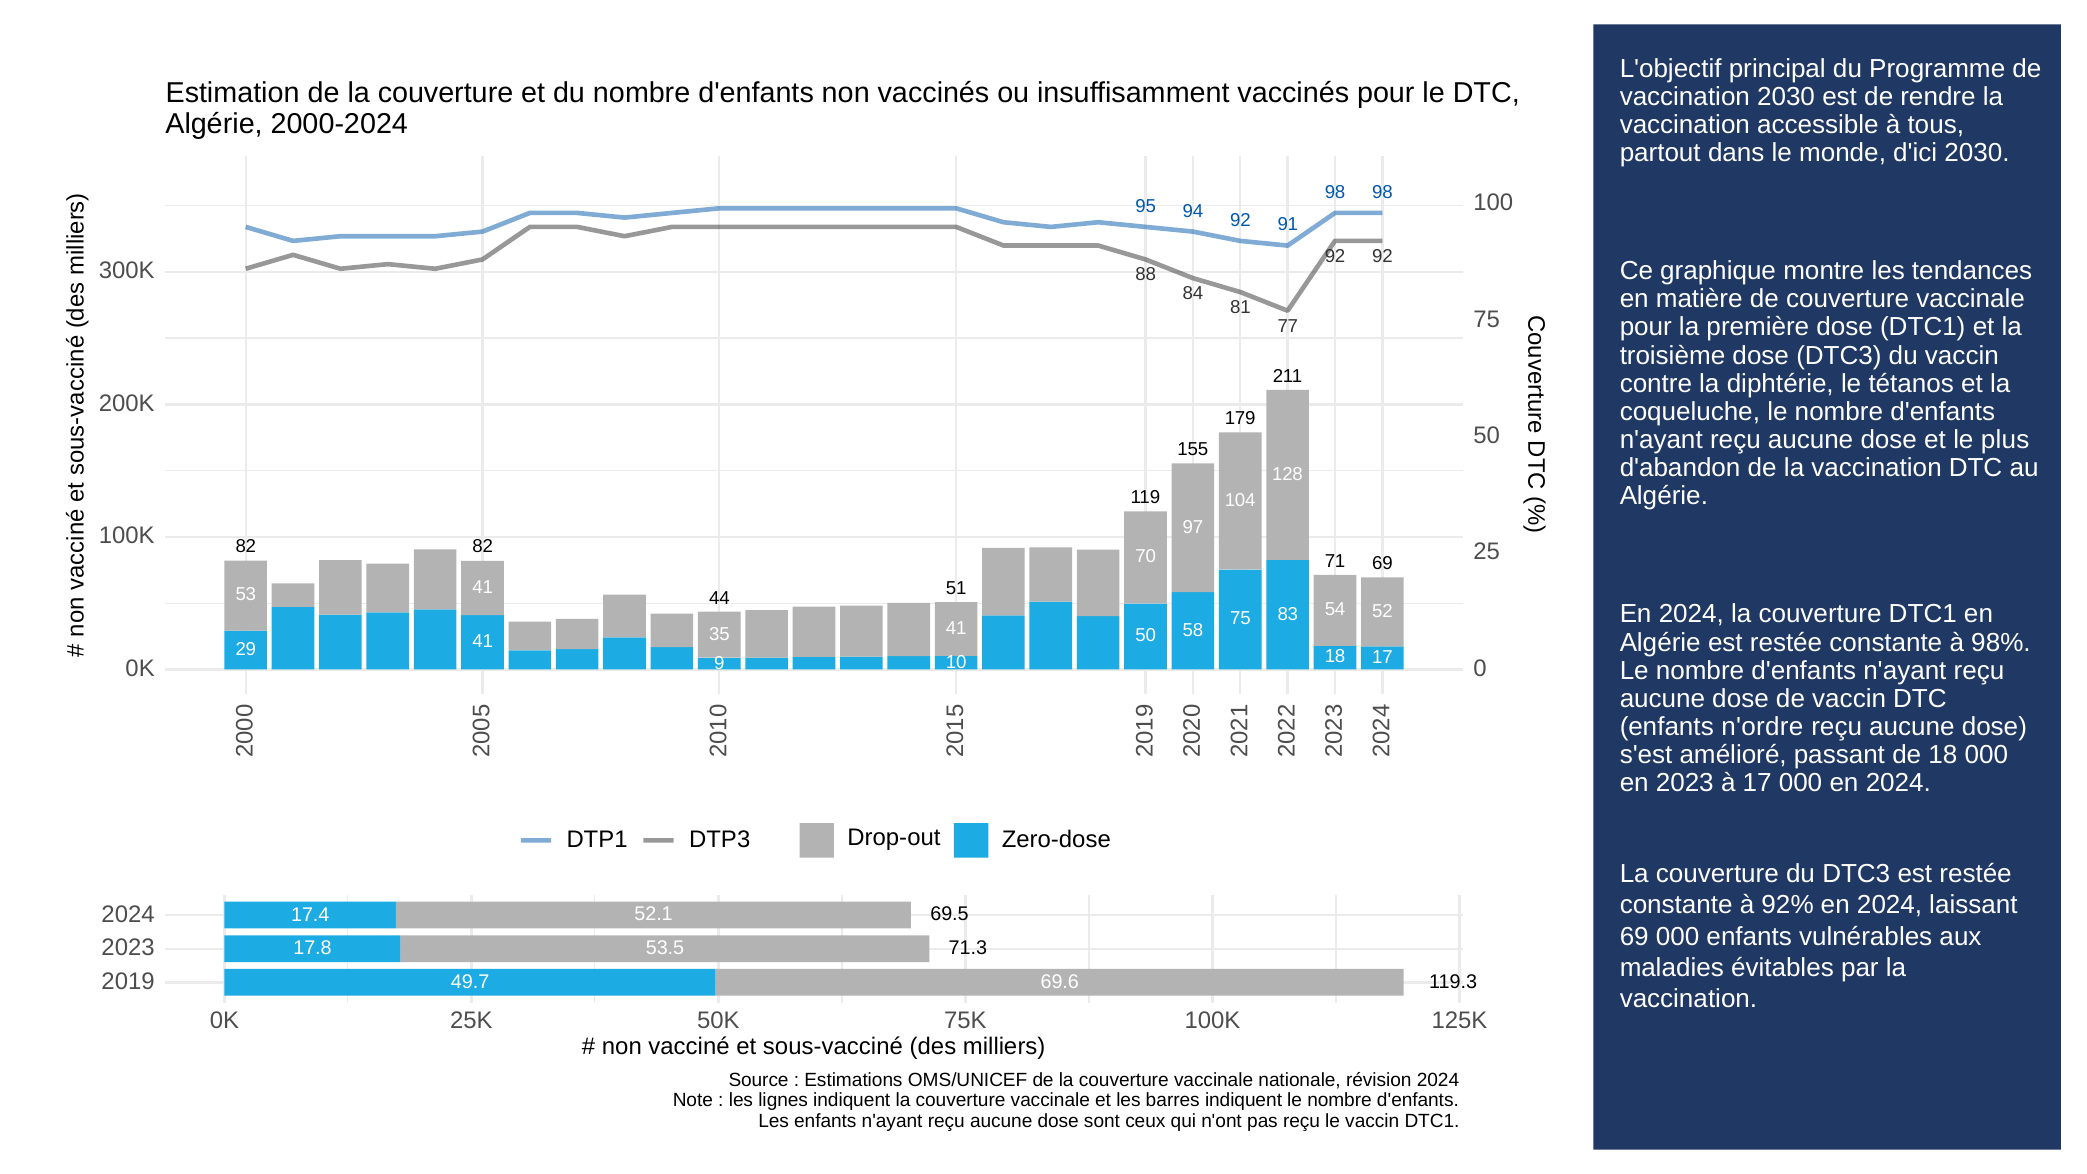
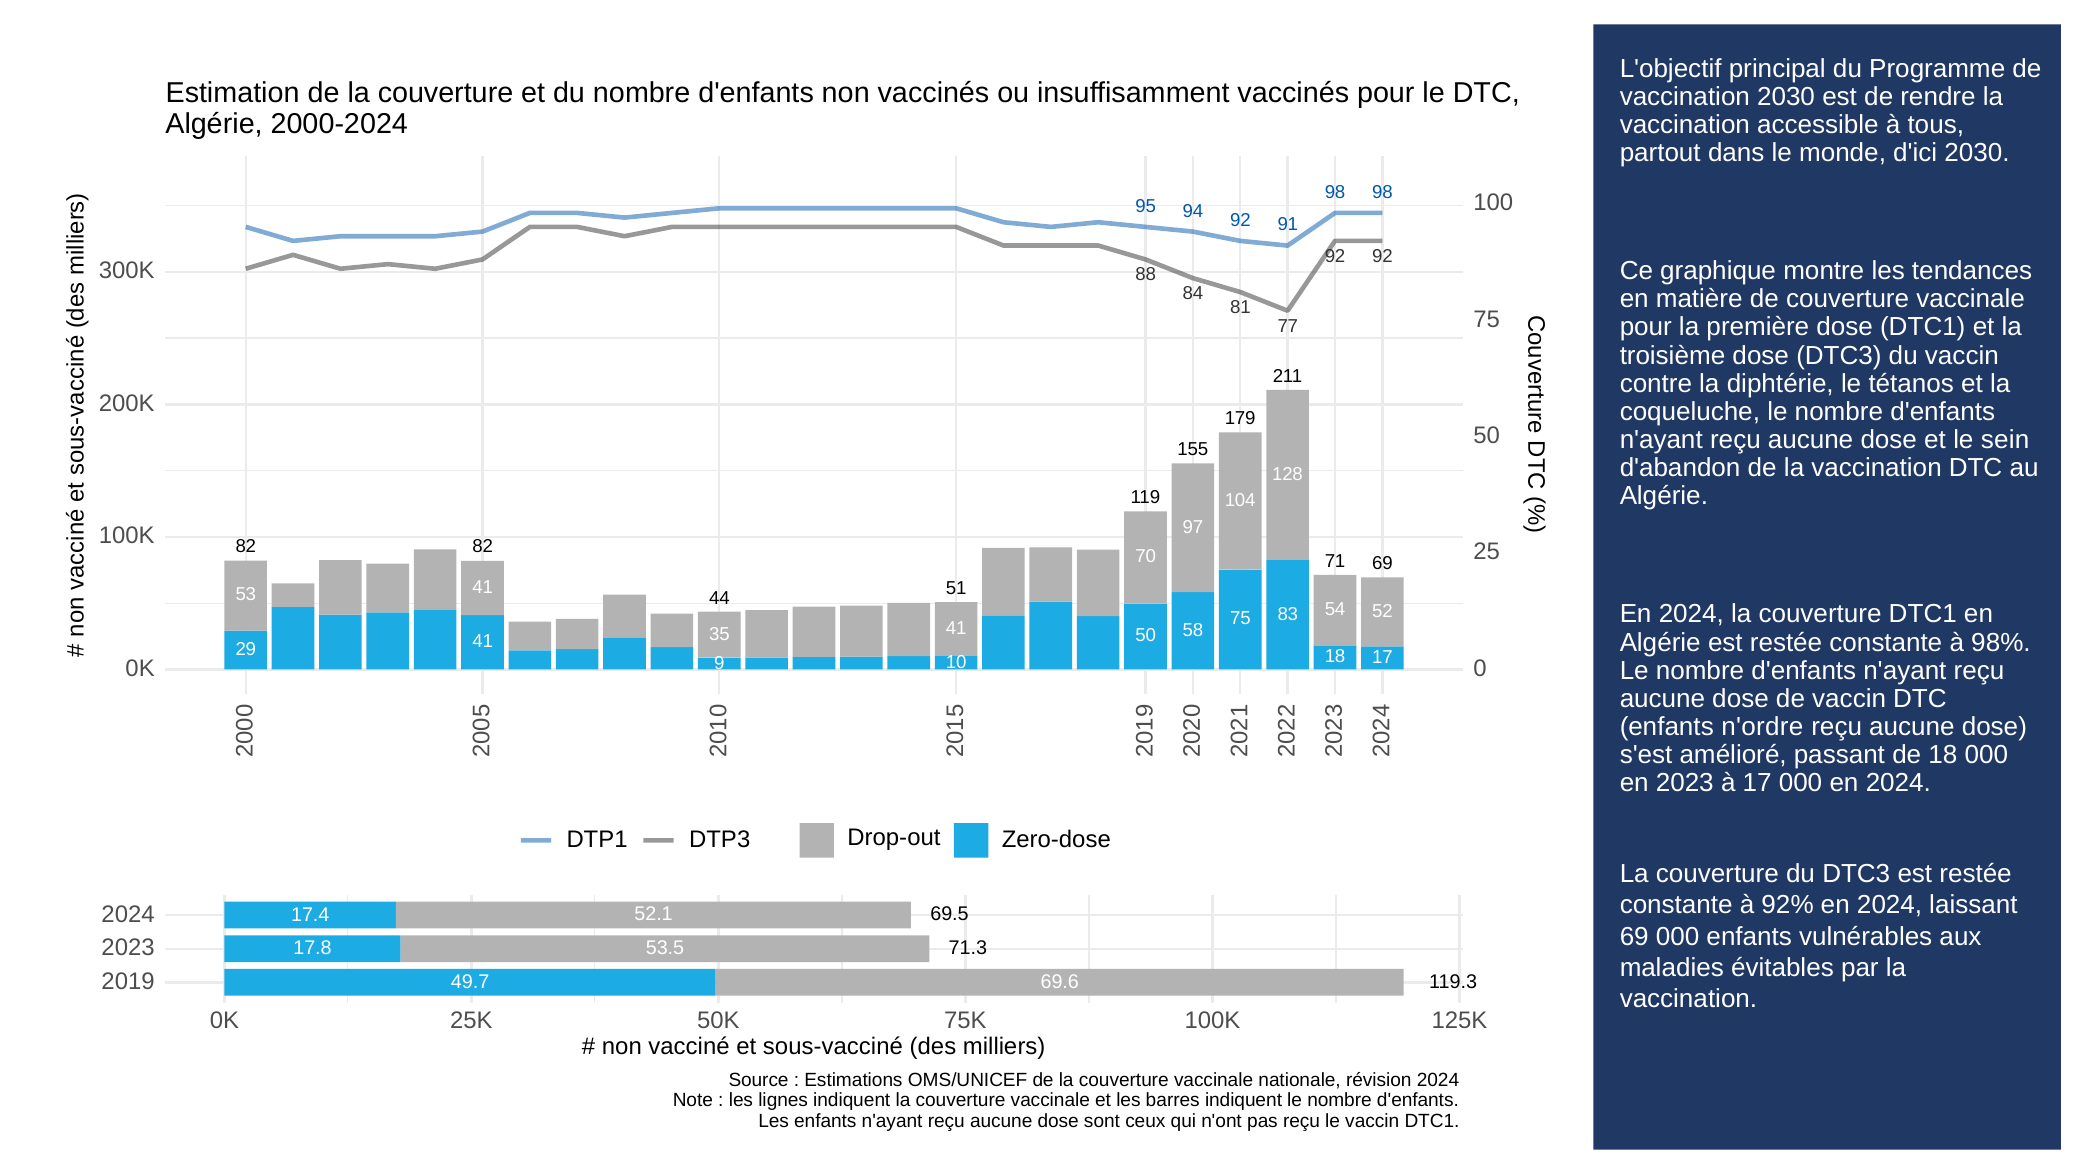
plus: plus -> sein (2005, 440)
